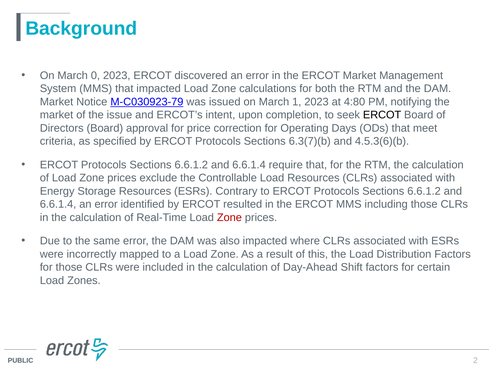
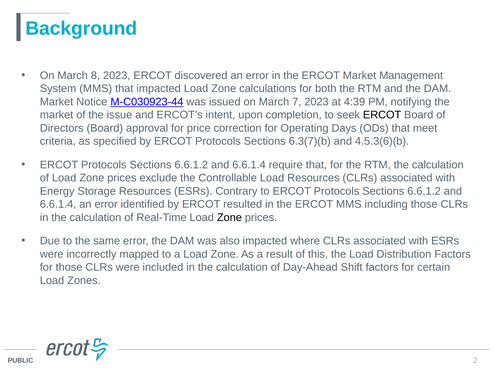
0: 0 -> 8 (95, 76)
M-C030923-79: M-C030923-79 -> M-C030923-44 (147, 102)
1: 1 -> 7 (297, 102)
4:80: 4:80 -> 4:39 (355, 102)
Zone colour: red -> black (229, 218)
